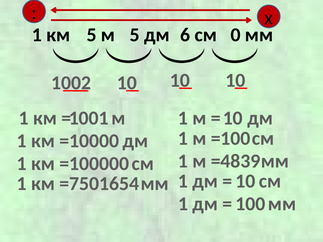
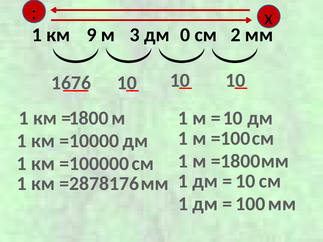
км 5: 5 -> 9 (92, 35)
м 5: 5 -> 3 (135, 35)
6: 6 -> 0 (185, 35)
0: 0 -> 2 (236, 35)
1002: 1002 -> 1676 (71, 83)
1001: 1001 -> 1800 (89, 118)
4839: 4839 -> 1800 (240, 161)
7501654: 7501654 -> 2878176 (104, 184)
